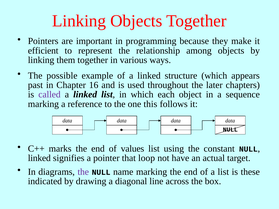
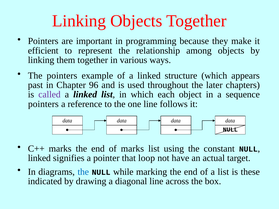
The possible: possible -> pointers (62, 76)
16: 16 -> 96 (94, 85)
marking: marking -> pointers (43, 104)
one this: this -> line (150, 104)
of values: values -> marks (132, 149)
the colour: purple -> blue (83, 172)
name: name -> while (123, 172)
